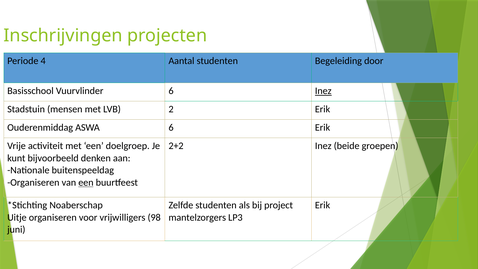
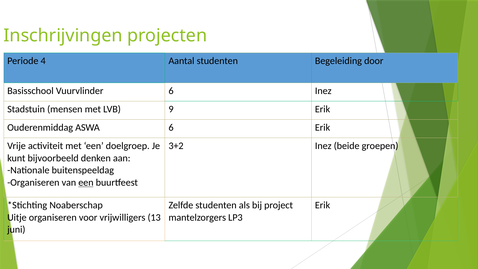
Inez underline: present -> none (323, 91)
2: 2 -> 9 (171, 109)
2+2: 2+2 -> 3+2 (176, 146)
98: 98 -> 13 (154, 217)
